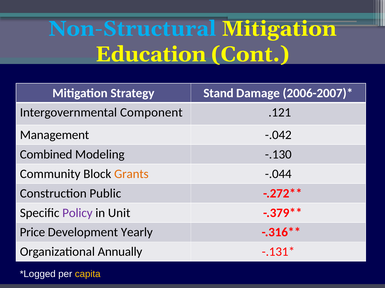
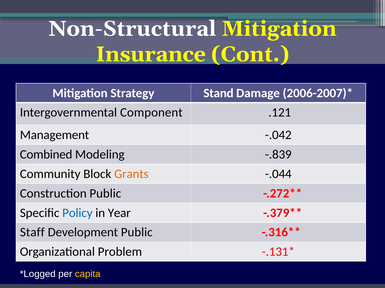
Non-Structural colour: light blue -> white (132, 29)
Education: Education -> Insurance (151, 54)
-.130: -.130 -> -.839 (278, 155)
Policy colour: purple -> blue (77, 213)
Unit: Unit -> Year (119, 213)
Price: Price -> Staff (32, 233)
Development Yearly: Yearly -> Public (137, 233)
Annually: Annually -> Problem (120, 252)
